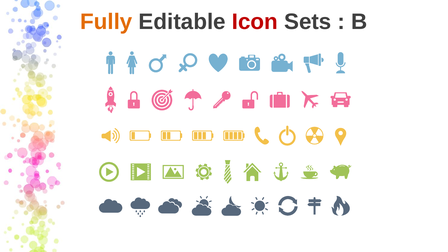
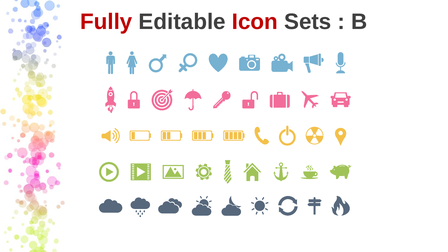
Fully colour: orange -> red (106, 22)
